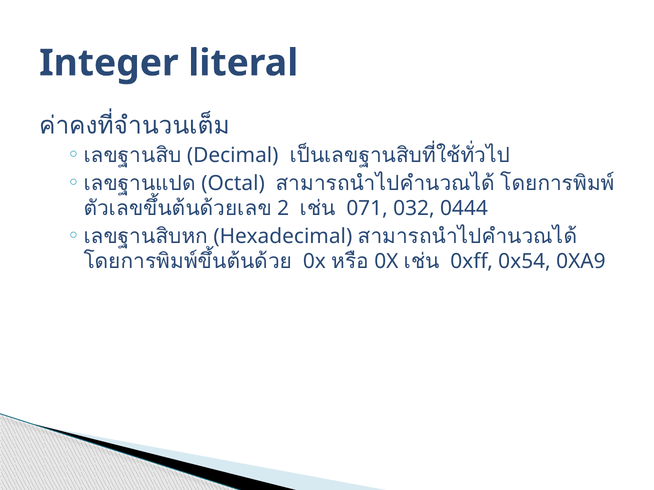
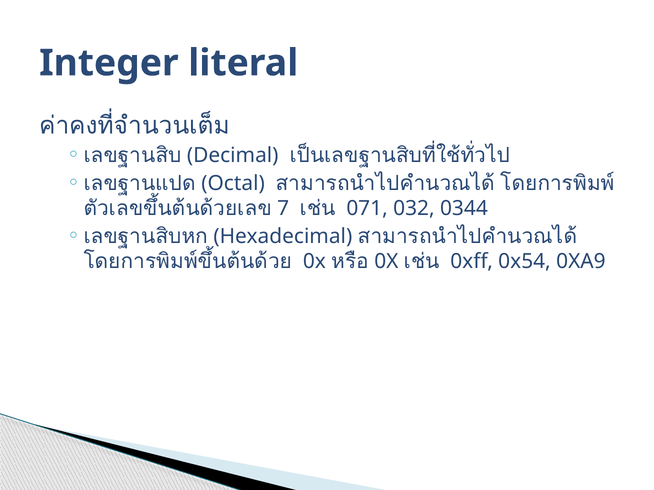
2: 2 -> 7 (283, 209)
0444: 0444 -> 0344 (464, 209)
